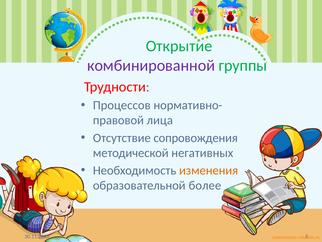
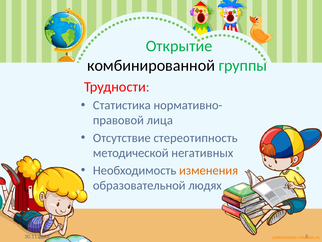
комбинированной colour: purple -> black (151, 65)
Процессов: Процессов -> Статистика (122, 105)
сопровождения: сопровождения -> стереотипность (196, 138)
более: более -> людях (205, 185)
